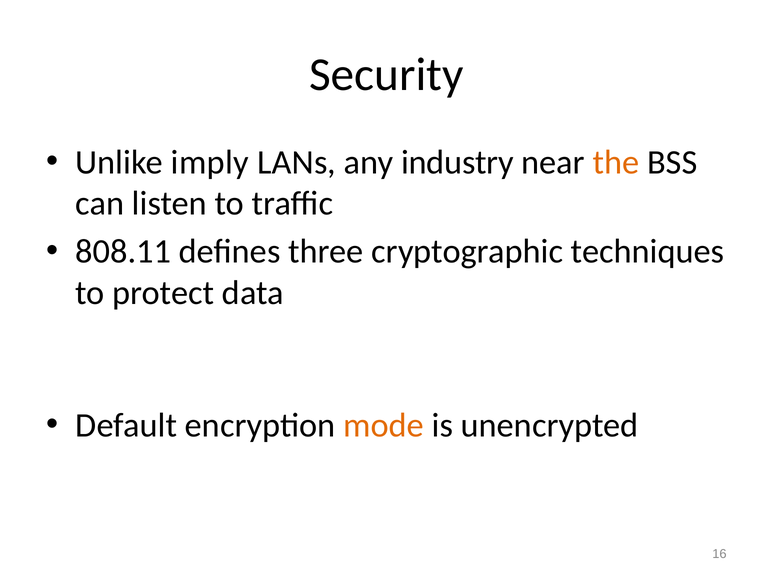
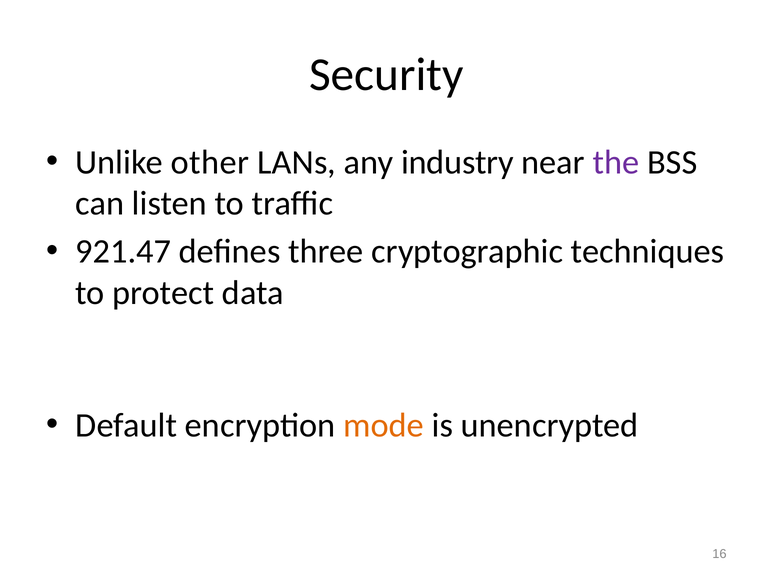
imply: imply -> other (210, 162)
the colour: orange -> purple (616, 162)
808.11: 808.11 -> 921.47 (123, 252)
